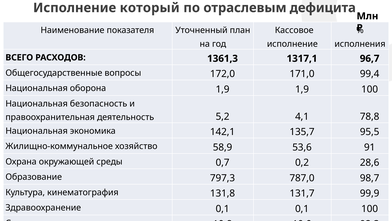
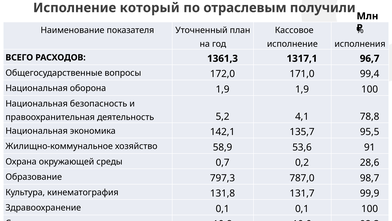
дефицита: дефицита -> получили (323, 8)
